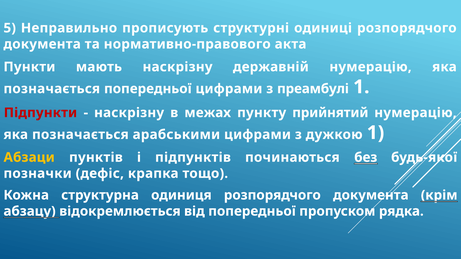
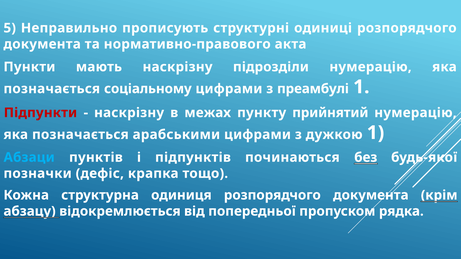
державній: державній -> підрозділи (271, 67)
позначається попередньої: попередньої -> соціальному (148, 89)
Абзаци colour: yellow -> light blue (29, 158)
